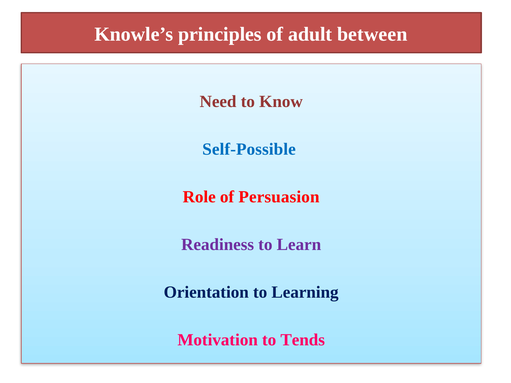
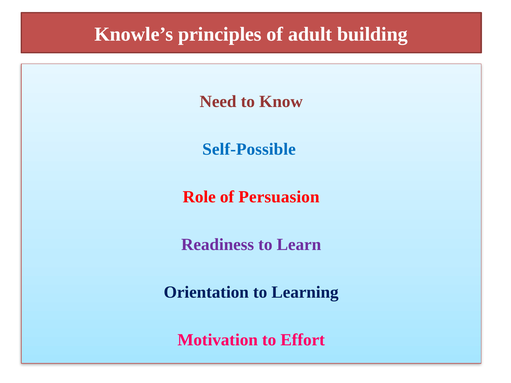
between: between -> building (372, 34)
Tends: Tends -> Effort (303, 340)
